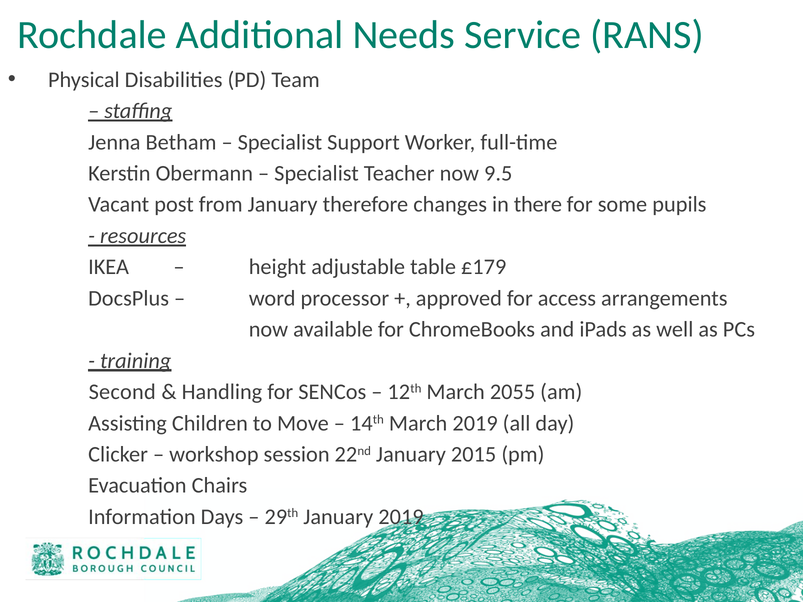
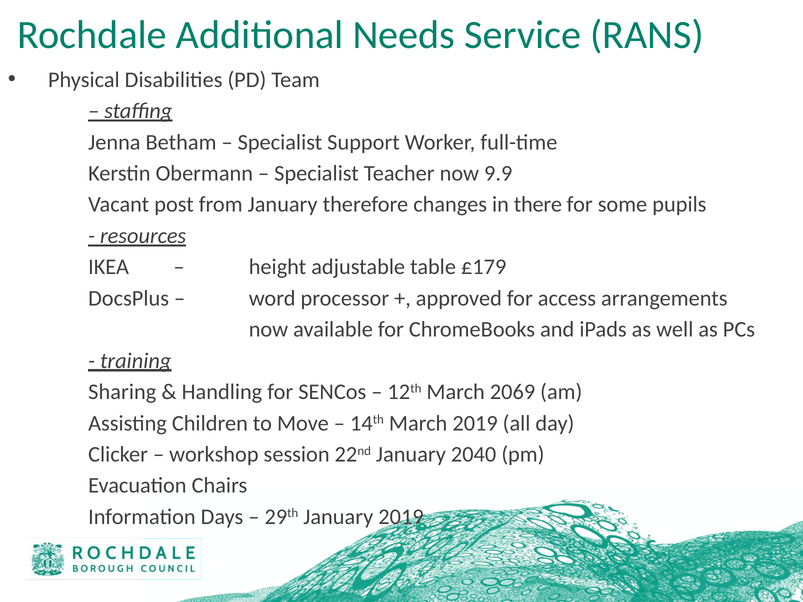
9.5: 9.5 -> 9.9 (498, 173)
Second: Second -> Sharing (122, 392)
2055: 2055 -> 2069 (513, 392)
2015: 2015 -> 2040 (474, 455)
